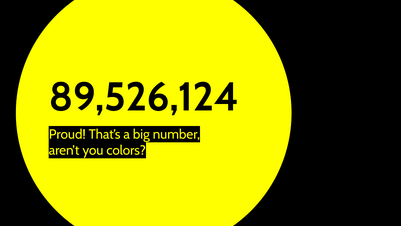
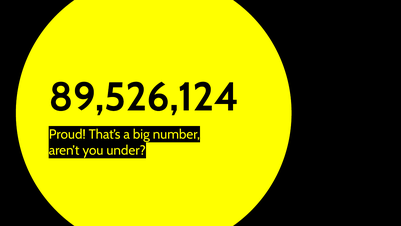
colors: colors -> under (126, 150)
